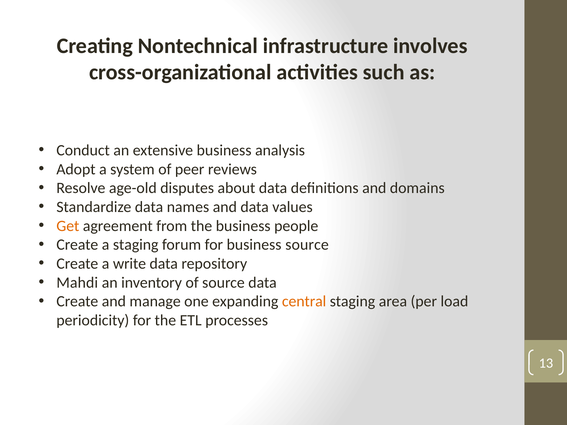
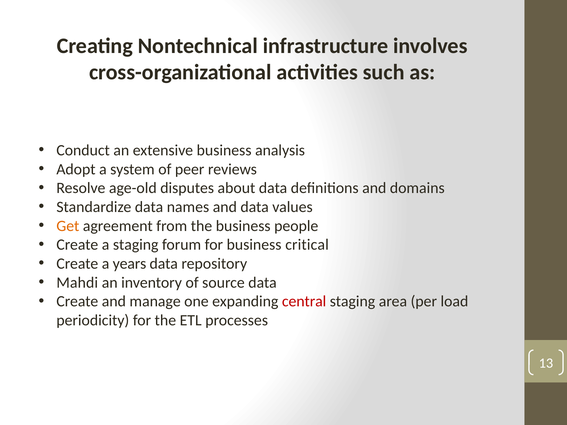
business source: source -> critical (307, 245)
write: write -> years (130, 264)
central colour: orange -> red (304, 302)
